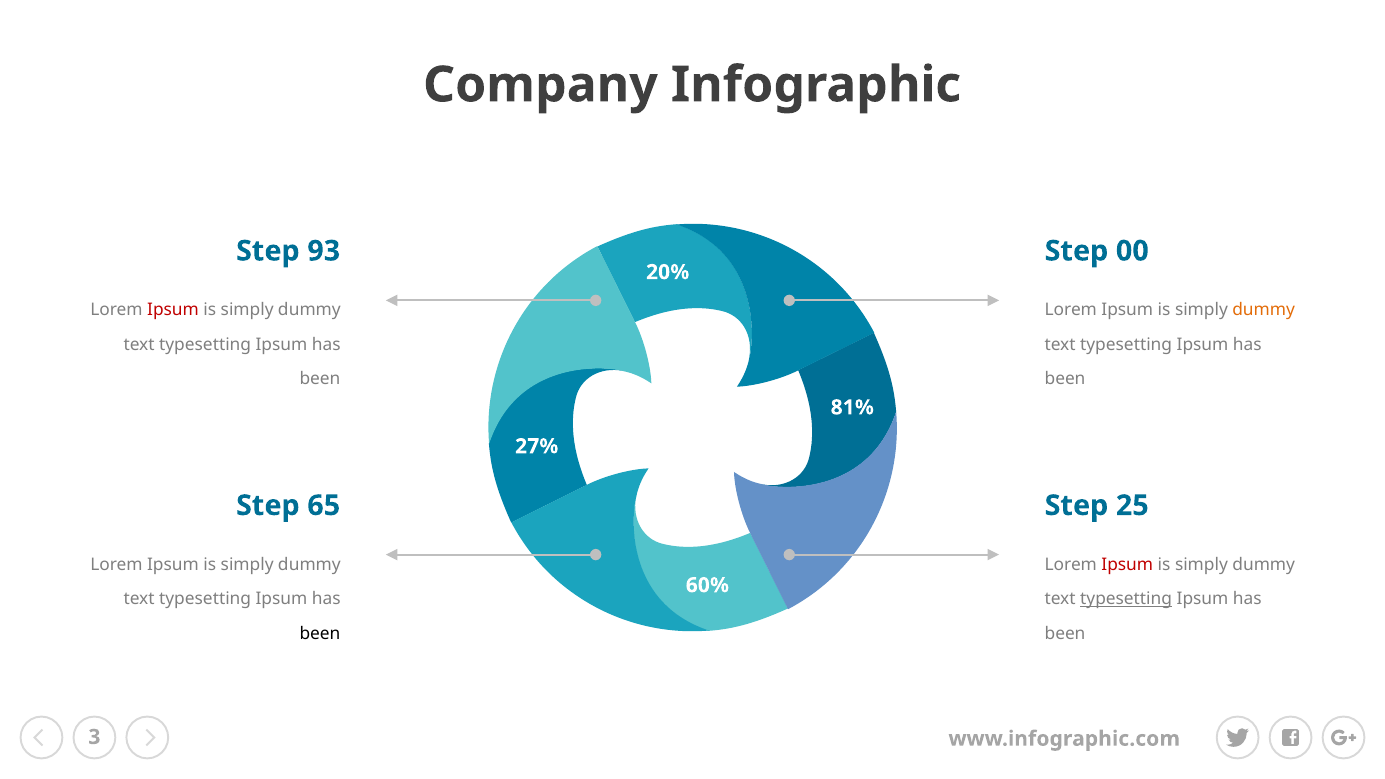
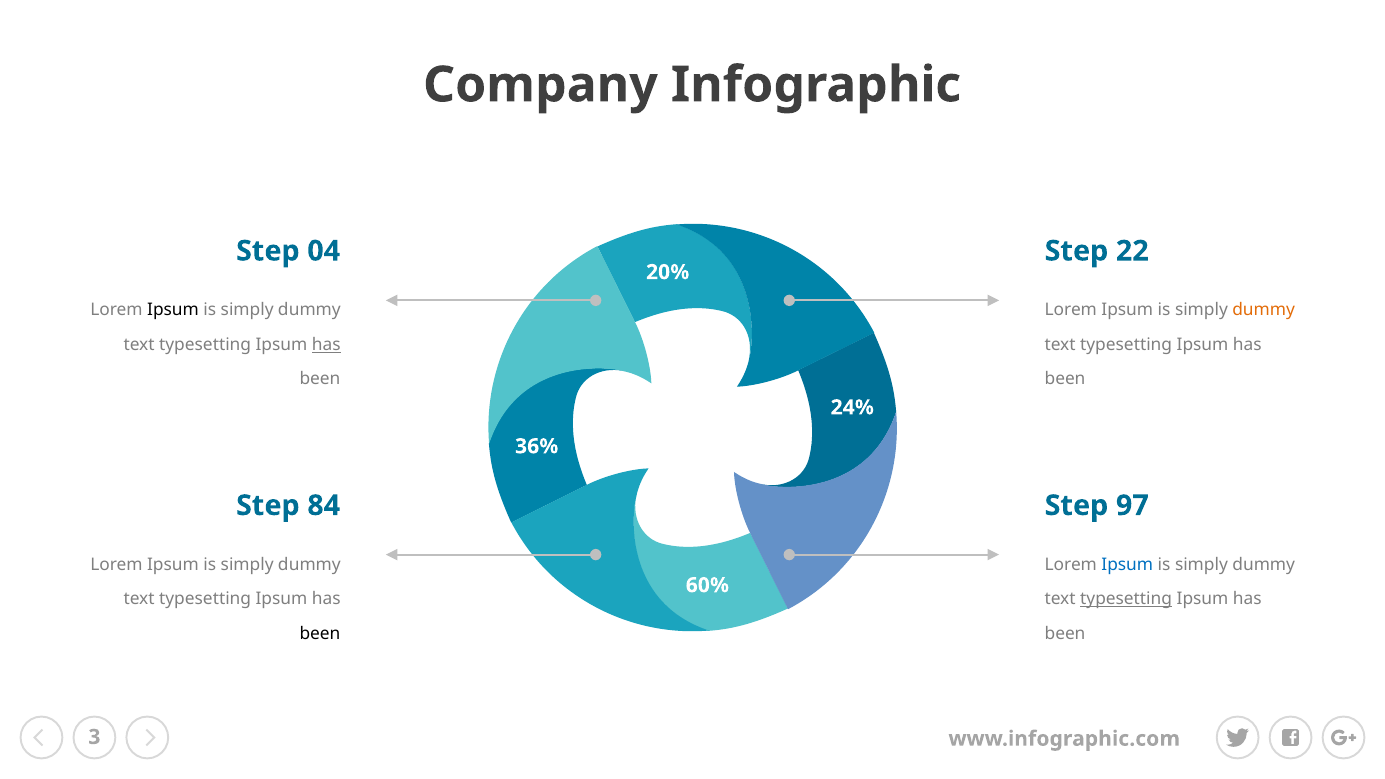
93: 93 -> 04 (324, 251)
00: 00 -> 22 (1132, 251)
Ipsum colour: red -> black (173, 310)
has underline: none -> present (326, 345)
81%: 81% -> 24% (852, 408)
27%: 27% -> 36% (537, 446)
65: 65 -> 84 (324, 506)
25: 25 -> 97 (1132, 506)
Ipsum colour: red -> blue (1127, 565)
